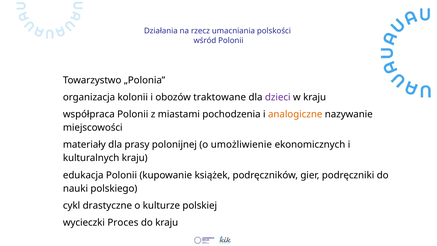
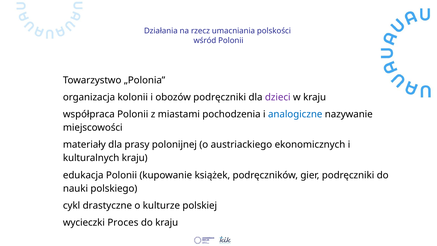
obozów traktowane: traktowane -> podręczniki (220, 97)
analogiczne colour: orange -> blue (295, 114)
umożliwienie: umożliwienie -> austriackiego (241, 145)
